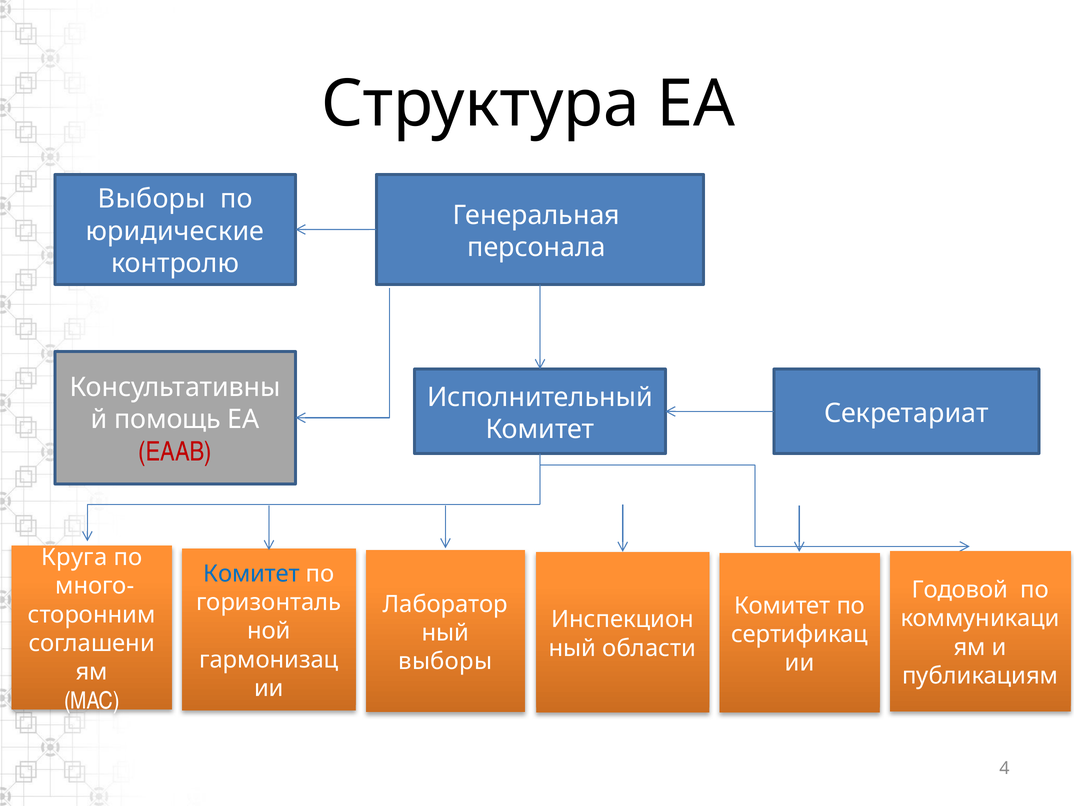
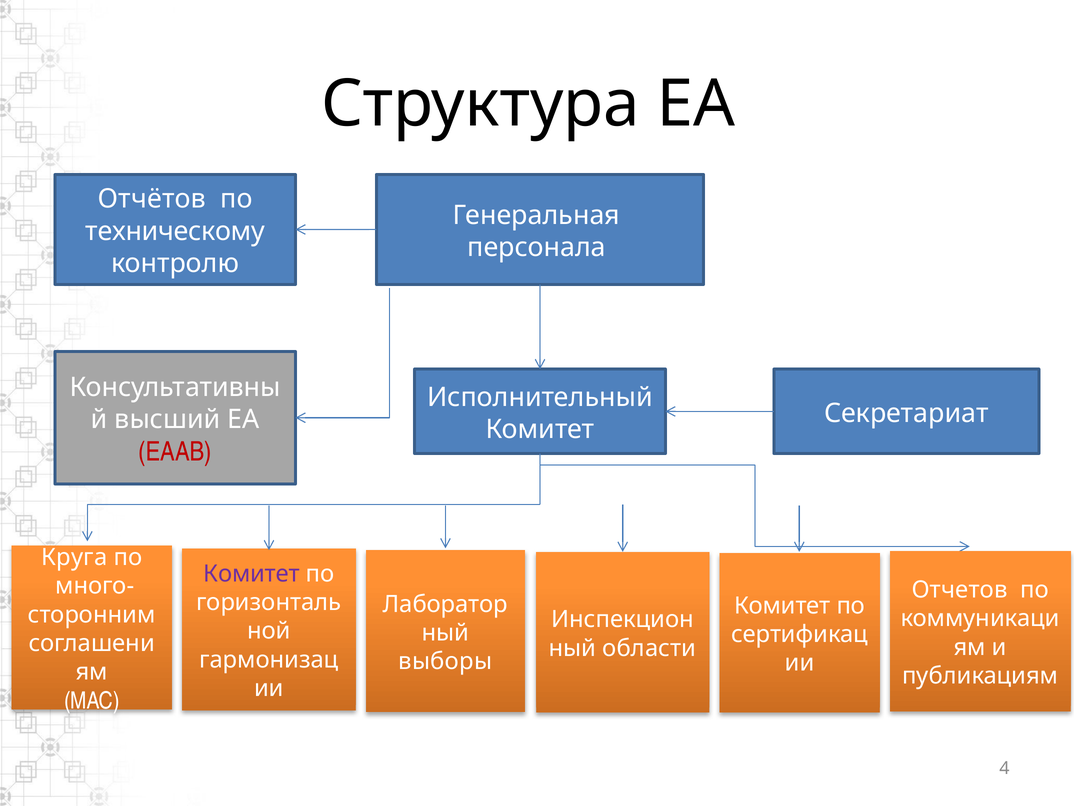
Выборы: Выборы -> Отчётов (152, 199)
юридические: юридические -> техническому (175, 231)
помощь: помощь -> высший (167, 419)
Комитет colour: blue -> purple (252, 573)
Годовой: Годовой -> Отчетов (960, 590)
